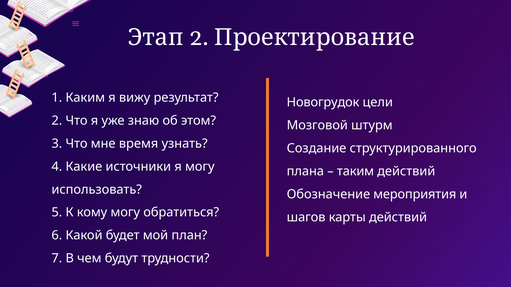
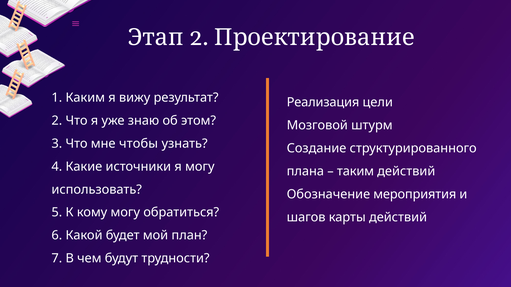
Новогрудок: Новогрудок -> Реализация (323, 103)
время: время -> чтобы (139, 144)
